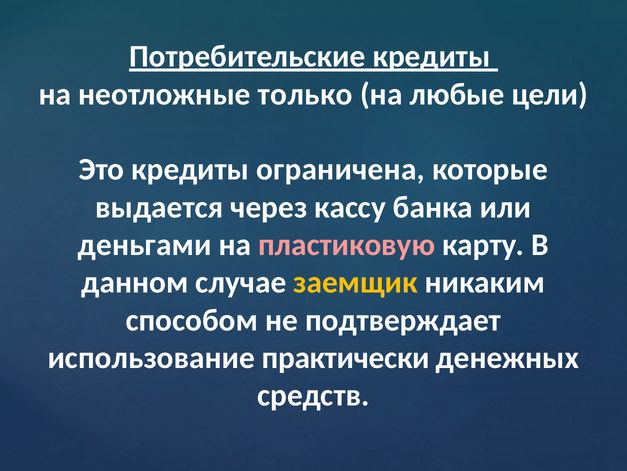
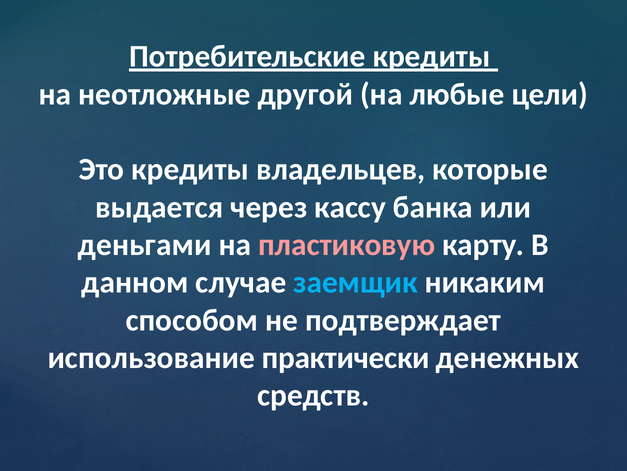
только: только -> другой (305, 94)
ограничена: ограничена -> владельцев (341, 169)
заемщик colour: yellow -> light blue (356, 282)
